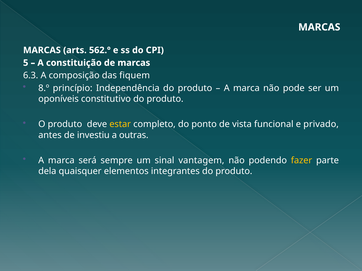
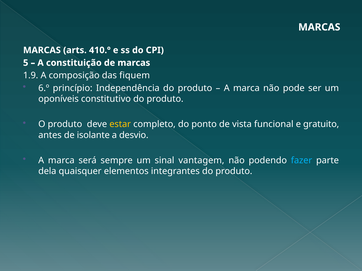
562.º: 562.º -> 410.º (100, 50)
6.3: 6.3 -> 1.9 (31, 76)
8.º: 8.º -> 6.º (44, 88)
privado: privado -> gratuito (321, 124)
investiu: investiu -> isolante (93, 135)
outras: outras -> desvio (134, 135)
fazer colour: yellow -> light blue (302, 161)
